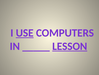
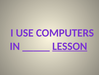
USE underline: present -> none (25, 33)
